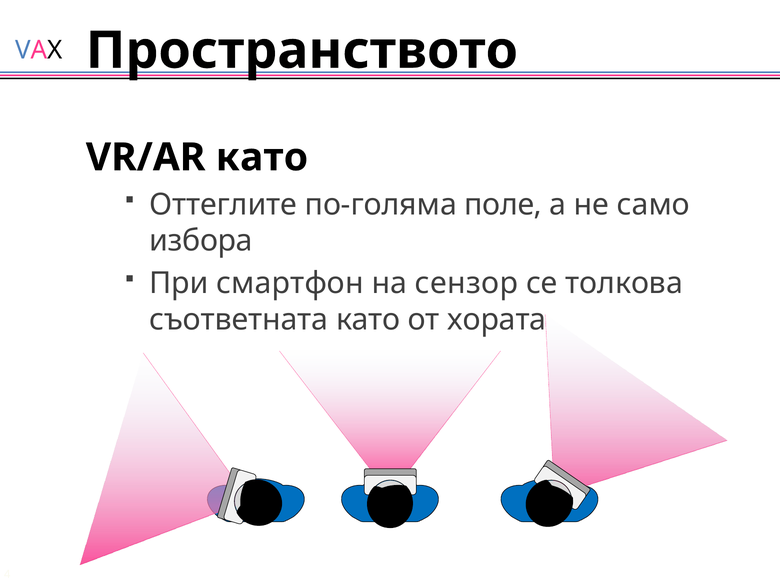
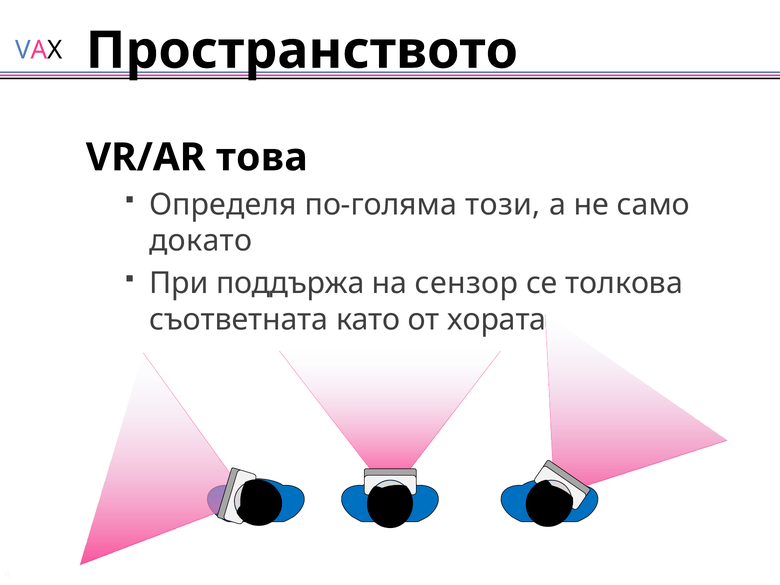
VR/AR като: като -> това (262, 157)
Оттеглите: Оттеглите -> Определя (223, 205)
поле: поле -> този (503, 205)
избора: избора -> докато (201, 241)
смартфон: смартфон -> поддържа (290, 283)
